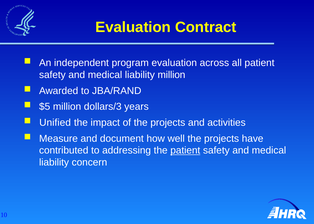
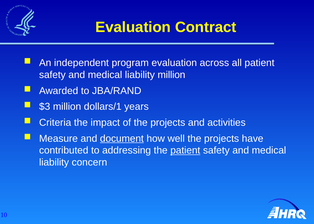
$5: $5 -> $3 (45, 107)
dollars/3: dollars/3 -> dollars/1 (103, 107)
Unified: Unified -> Criteria (55, 123)
document underline: none -> present (122, 139)
